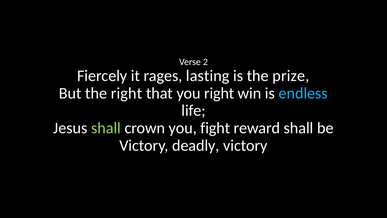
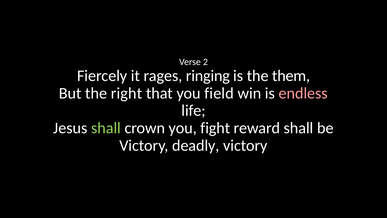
lasting: lasting -> ringing (208, 76)
prize: prize -> them (291, 76)
you right: right -> field (219, 93)
endless colour: light blue -> pink (303, 93)
